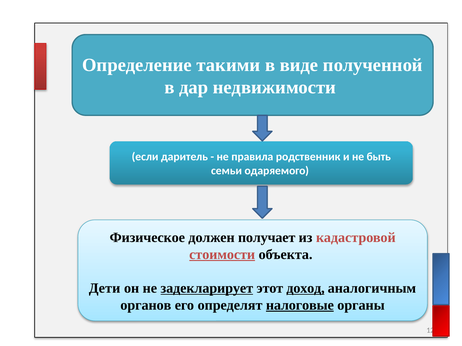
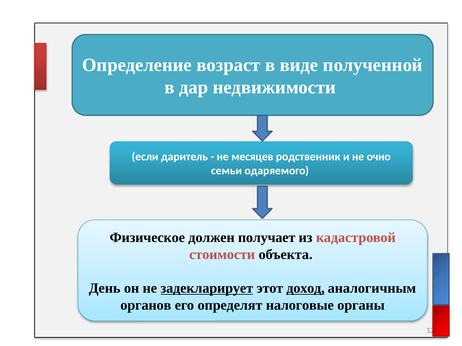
такими: такими -> возраст (228, 65)
правила: правила -> месяцев (252, 157)
быть: быть -> очно (379, 157)
стоимости underline: present -> none (222, 255)
Дети: Дети -> День (105, 289)
налоговые underline: present -> none (300, 306)
